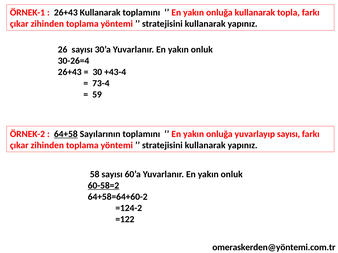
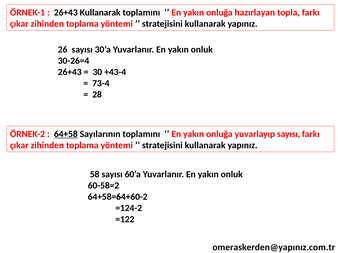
onluğa kullanarak: kullanarak -> hazırlayan (255, 13)
59: 59 -> 28 (97, 95)
60-58=2 underline: present -> none (103, 186)
omeraskerden@yöntemi.com.tr: omeraskerden@yöntemi.com.tr -> omeraskerden@yapınız.com.tr (274, 248)
